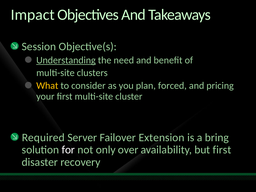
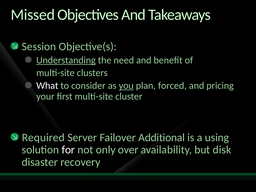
Impact: Impact -> Missed (33, 15)
What colour: yellow -> white (47, 86)
you underline: none -> present (126, 86)
Extension: Extension -> Additional (162, 138)
bring: bring -> using (217, 138)
but first: first -> disk (222, 150)
